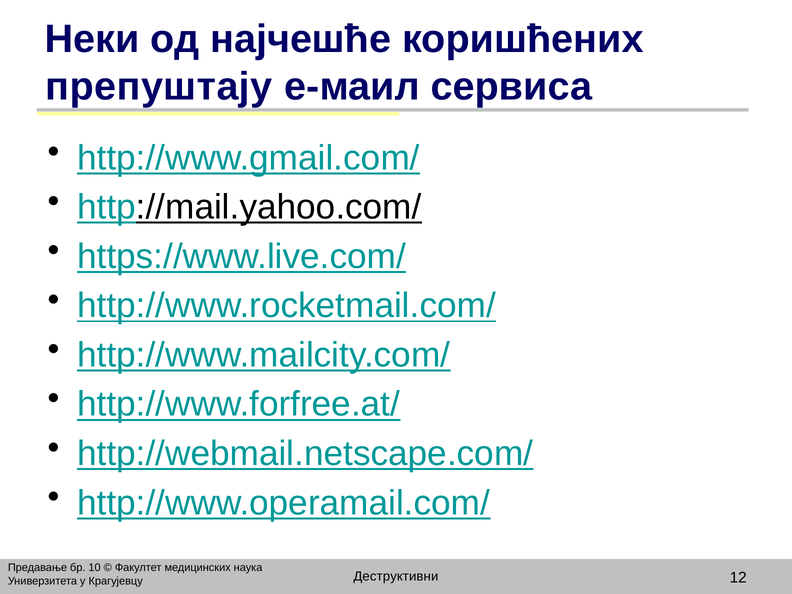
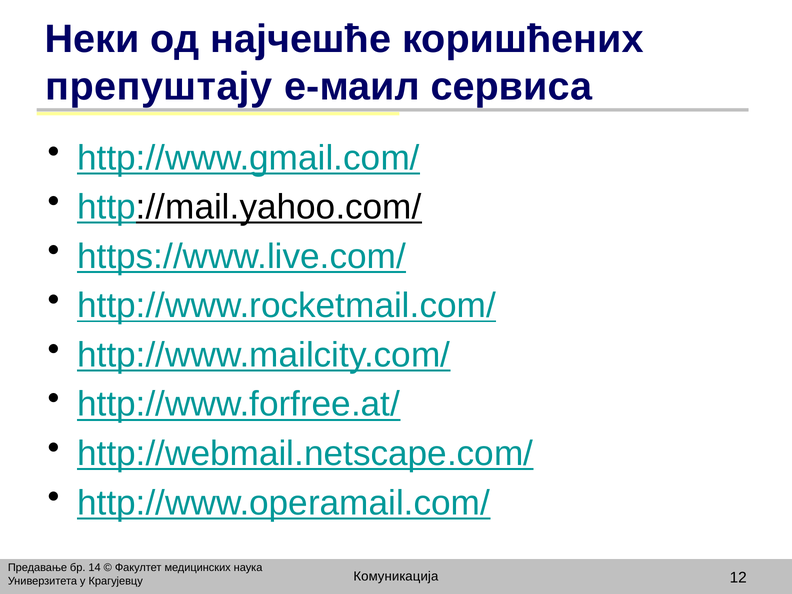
10: 10 -> 14 (95, 568)
Деструктивни: Деструктивни -> Комуникација (396, 576)
